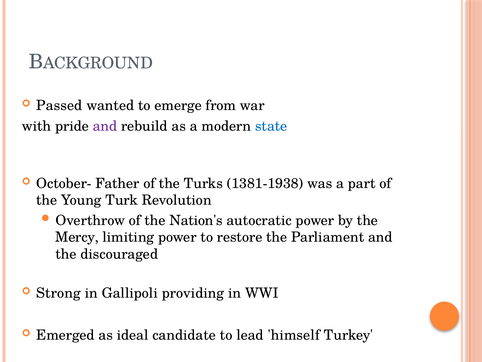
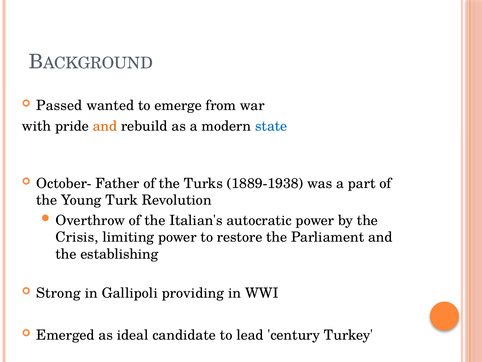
and colour: purple -> orange (105, 126)
1381-1938: 1381-1938 -> 1889-1938 (265, 183)
Nation's: Nation's -> Italian's (196, 220)
Mercy: Mercy -> Crisis (77, 237)
discouraged: discouraged -> establishing (119, 254)
himself: himself -> century (294, 335)
